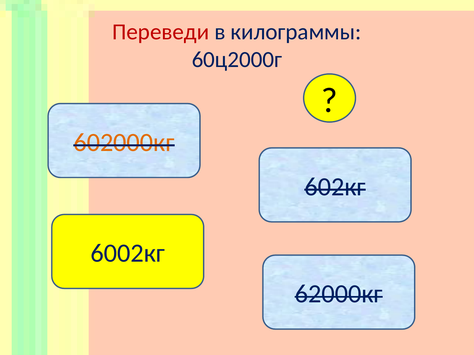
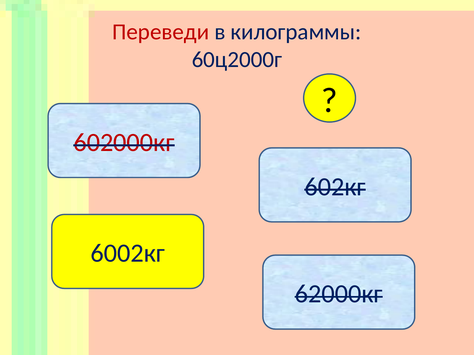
602000кг colour: orange -> red (124, 143)
